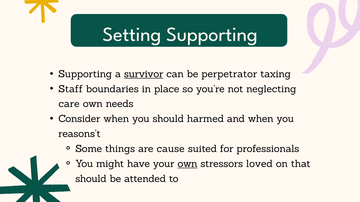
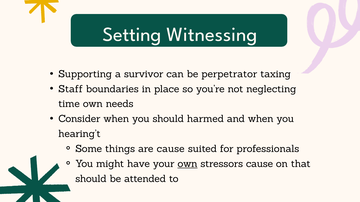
Setting Supporting: Supporting -> Witnessing (212, 34)
survivor underline: present -> none (144, 74)
care: care -> time (69, 104)
reasons’t: reasons’t -> hearing’t (79, 134)
stressors loved: loved -> cause (259, 164)
